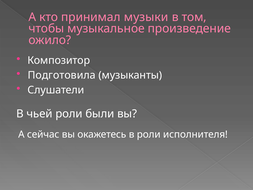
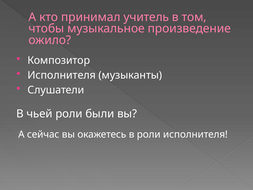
музыки: музыки -> учитель (146, 17)
Подготовила: Подготовила -> Исполнителя (62, 75)
